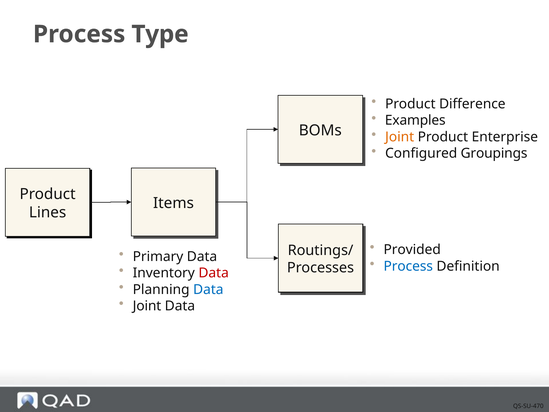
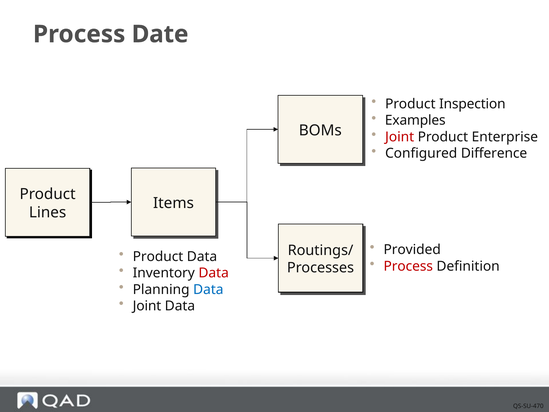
Type: Type -> Date (160, 34)
Difference: Difference -> Inspection (472, 104)
Joint colour: orange -> red (400, 137)
Groupings: Groupings -> Difference (494, 153)
Primary: Primary -> Product (158, 256)
Process colour: blue -> red (408, 266)
